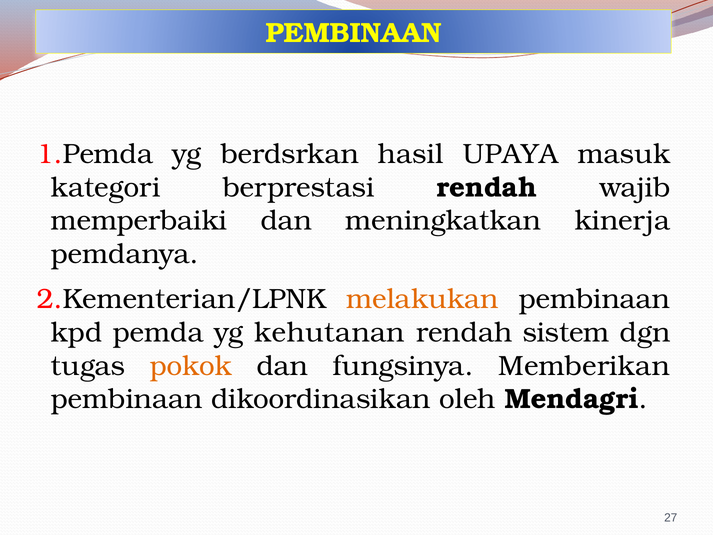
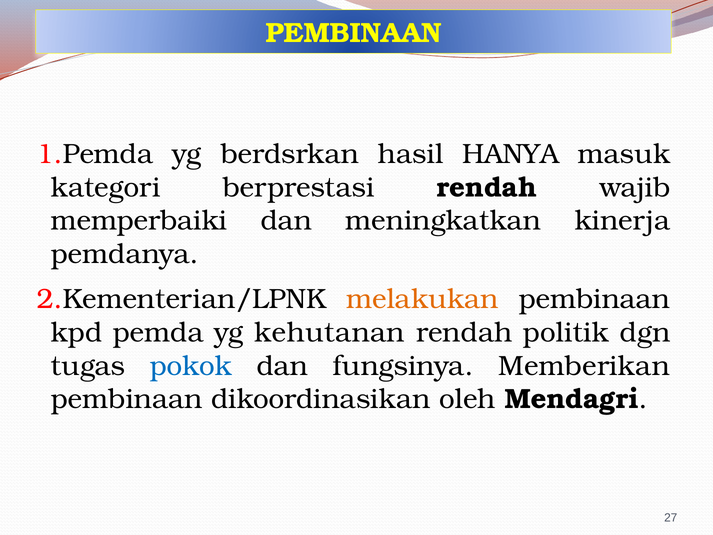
UPAYA: UPAYA -> HANYA (511, 154)
sistem: sistem -> politik (566, 332)
pokok colour: orange -> blue (191, 366)
